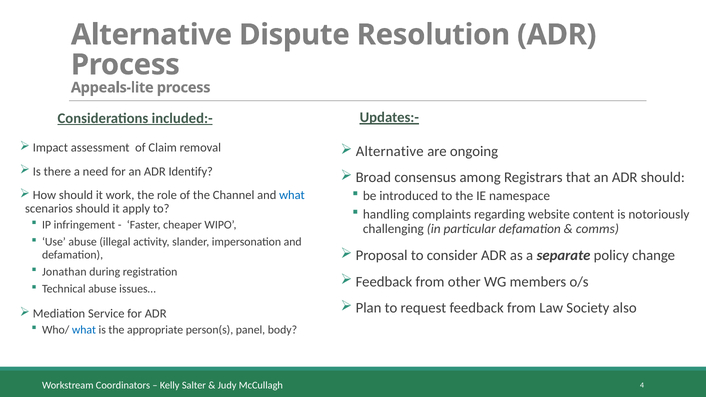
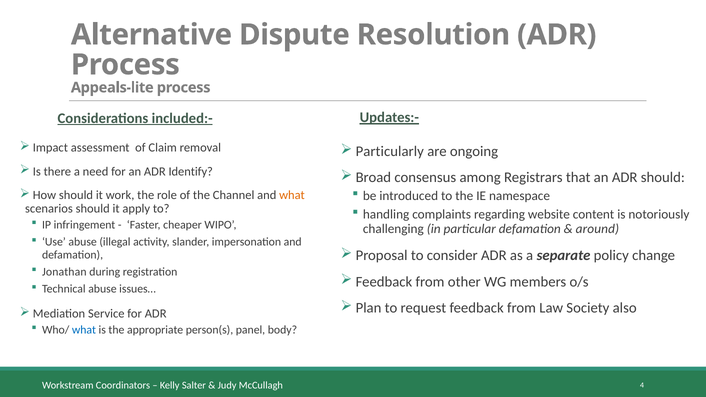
Alternative: Alternative -> Particularly (390, 151)
what colour: blue -> orange (292, 195)
comms: comms -> around (597, 229)
